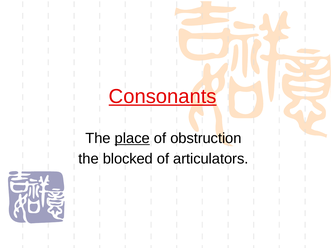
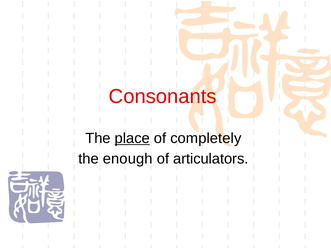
Consonants underline: present -> none (163, 97)
obstruction: obstruction -> completely (206, 138)
blocked: blocked -> enough (128, 159)
